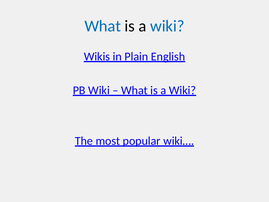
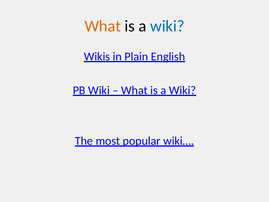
What colour: blue -> orange (103, 26)
